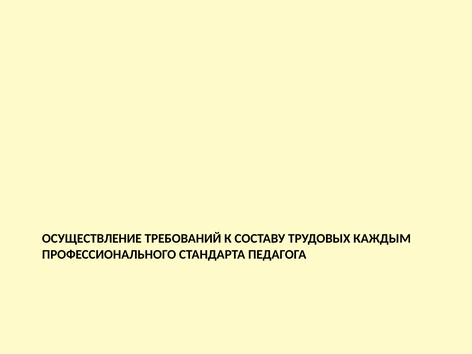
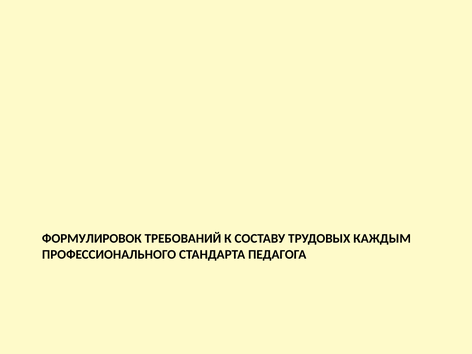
ОСУЩЕСТВЛЕНИЕ: ОСУЩЕСТВЛЕНИЕ -> ФОРМУЛИРОВОК (92, 239)
